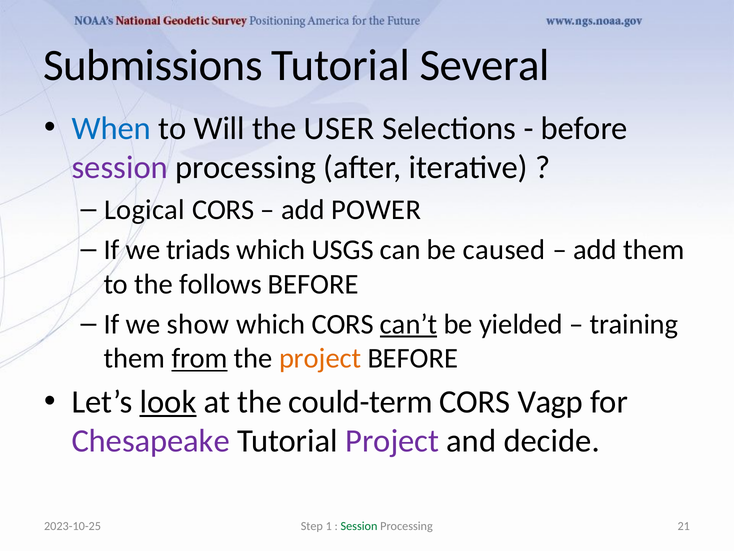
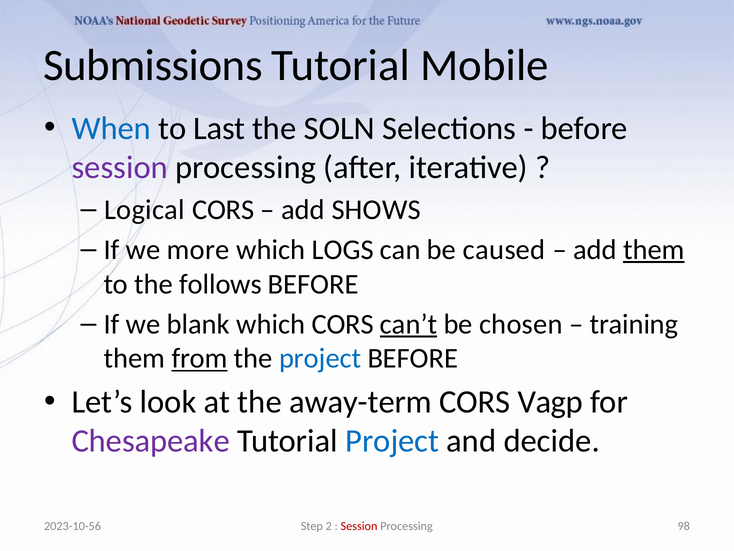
Several: Several -> Mobile (484, 66)
Will: Will -> Last (219, 128)
USER: USER -> SOLN (339, 128)
POWER: POWER -> SHOWS (376, 210)
triads: triads -> more (198, 250)
USGS: USGS -> LOGS (343, 250)
them underline: none -> present (654, 250)
show: show -> blank (198, 324)
yielded: yielded -> chosen (521, 324)
project colour: orange -> blue (320, 358)
look underline: present -> none (168, 402)
could-term: could-term -> away-term (361, 402)
Project colour: purple -> blue (392, 441)
2023-10-25: 2023-10-25 -> 2023-10-56 (73, 526)
1: 1 -> 2 (329, 526)
Session colour: green -> red (359, 526)
21: 21 -> 98 (684, 526)
